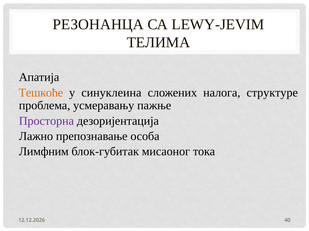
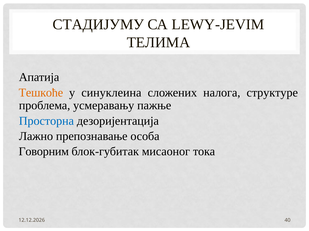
РЕЗОНАНЦА: РЕЗОНАНЦА -> СТАДИЈУМУ (98, 24)
Просторна colour: purple -> blue (46, 121)
Лимфним: Лимфним -> Говорним (44, 152)
